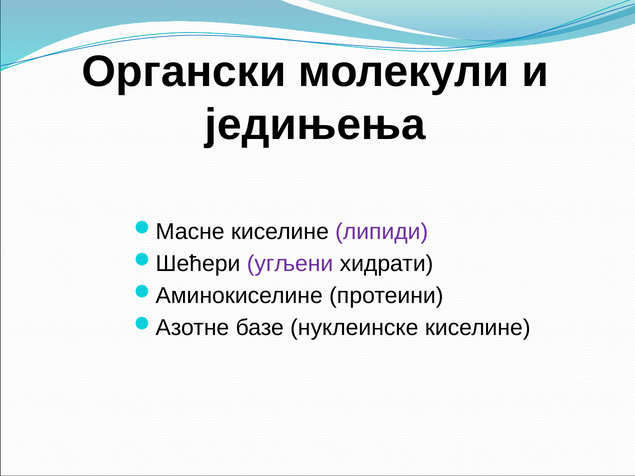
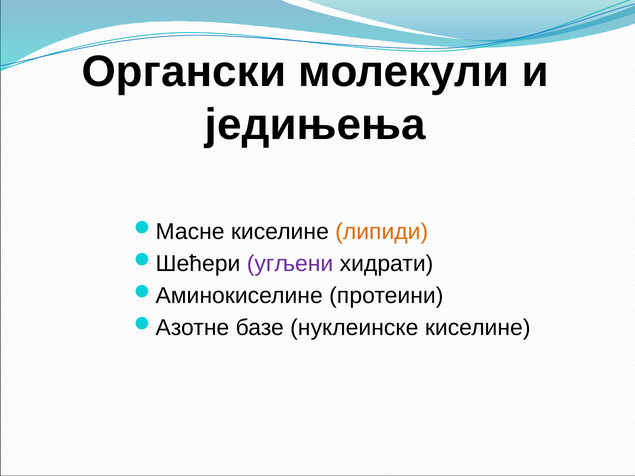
липиди colour: purple -> orange (382, 232)
